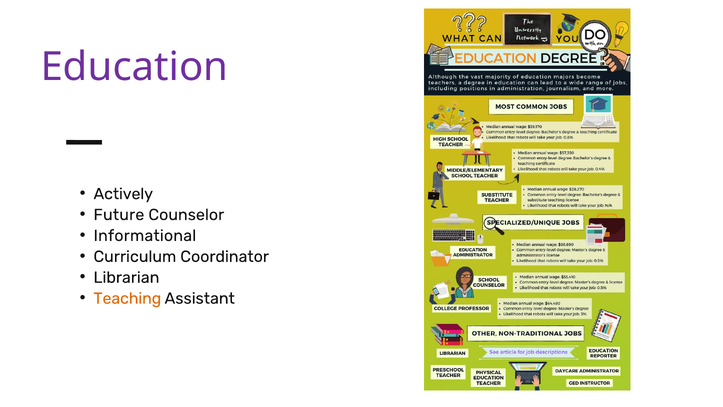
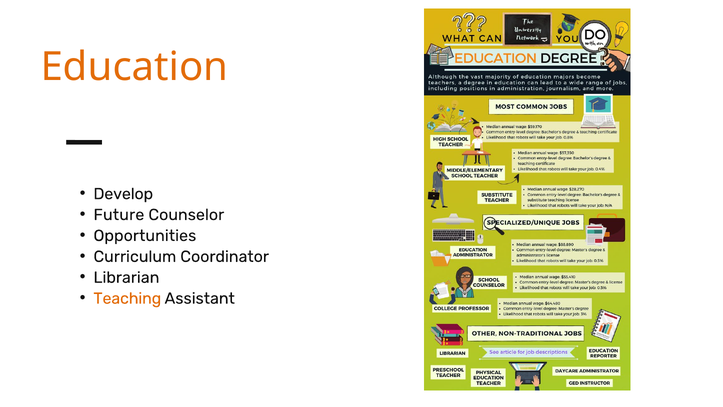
Education colour: purple -> orange (134, 67)
Actively: Actively -> Develop (123, 194)
Informational: Informational -> Opportunities (145, 236)
